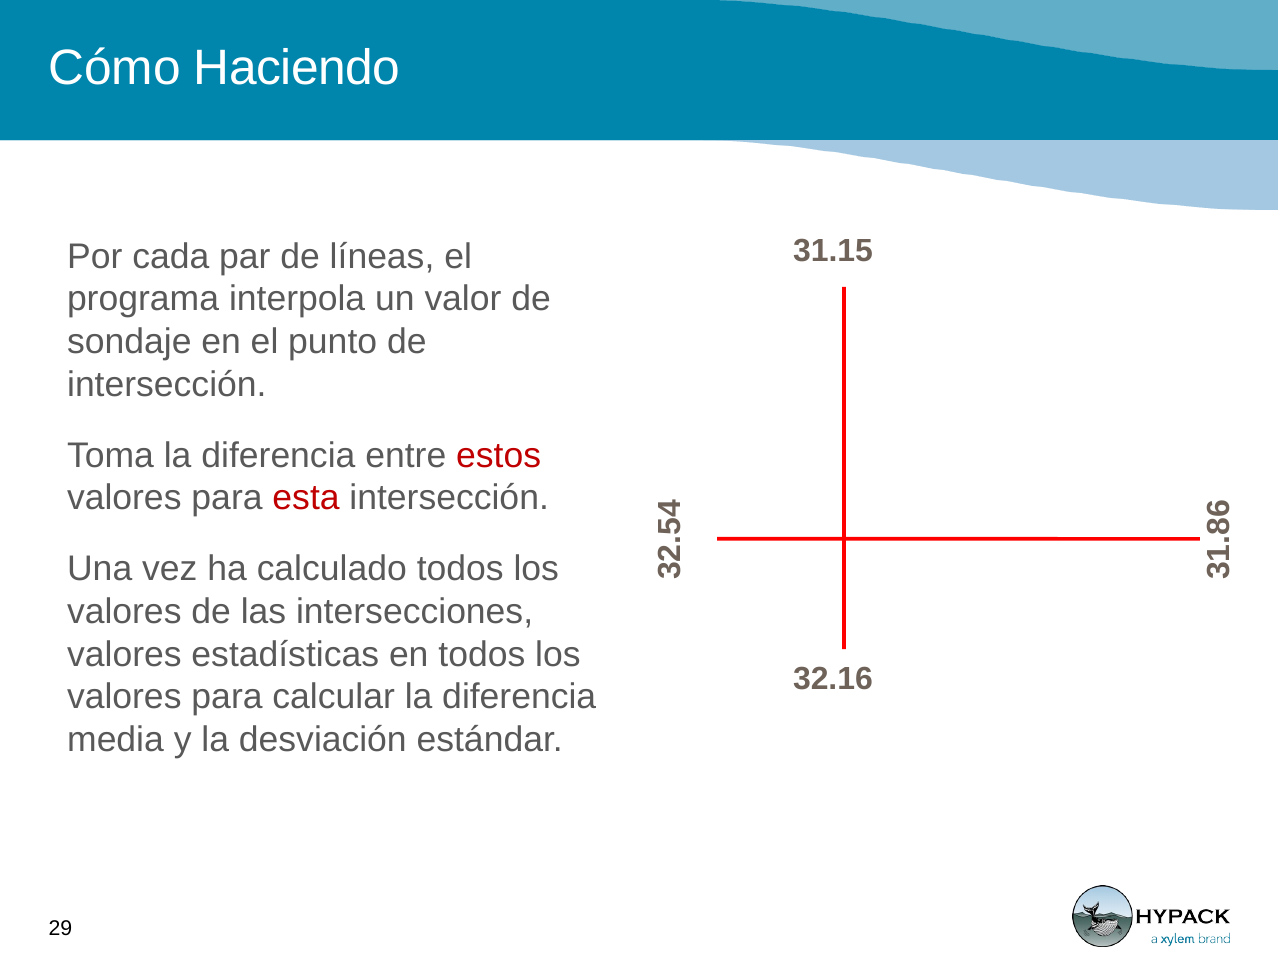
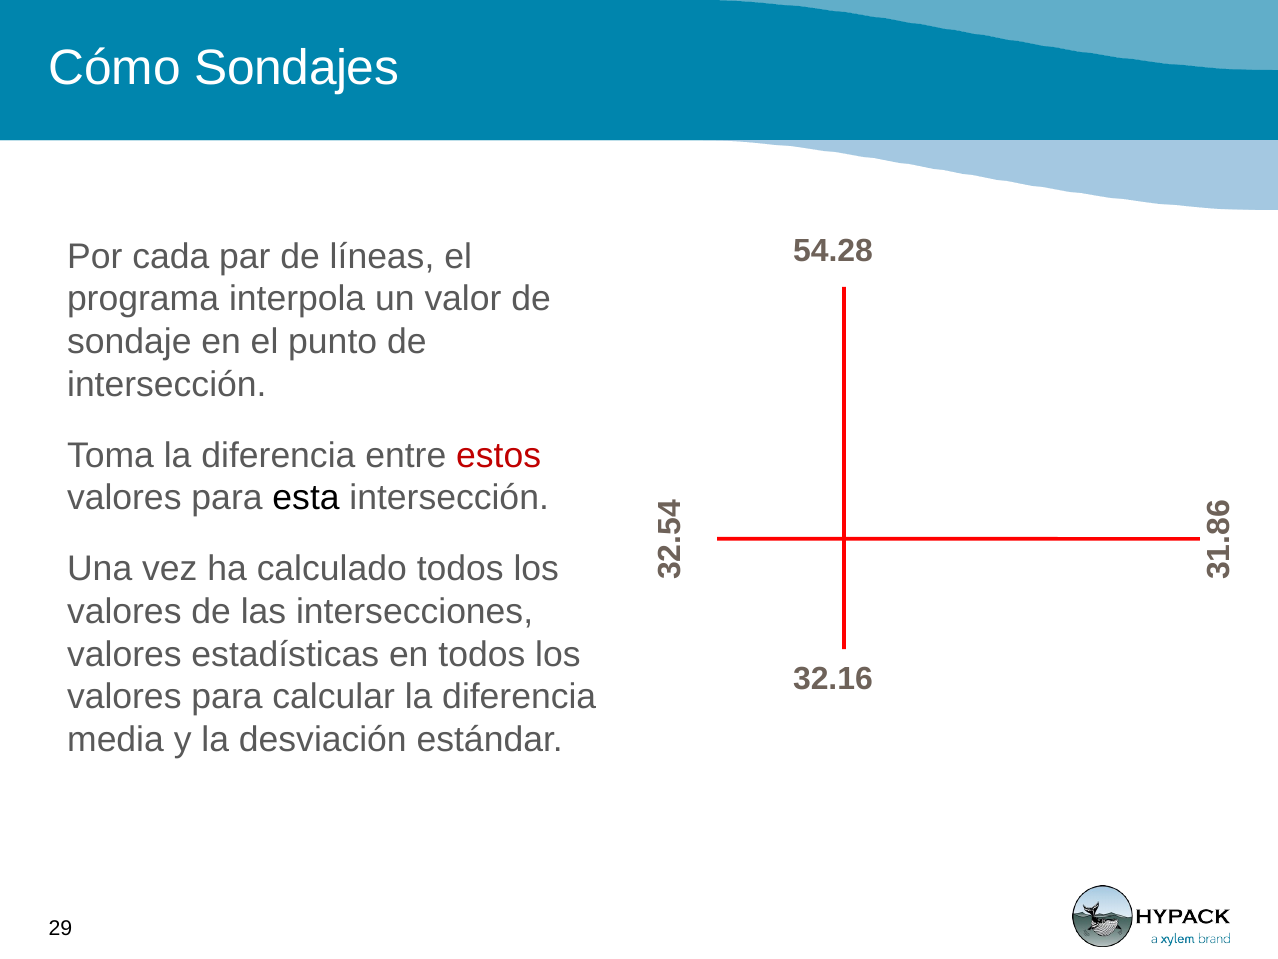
Haciendo: Haciendo -> Sondajes (297, 68)
31.15: 31.15 -> 54.28 (833, 251)
esta colour: red -> black (306, 498)
